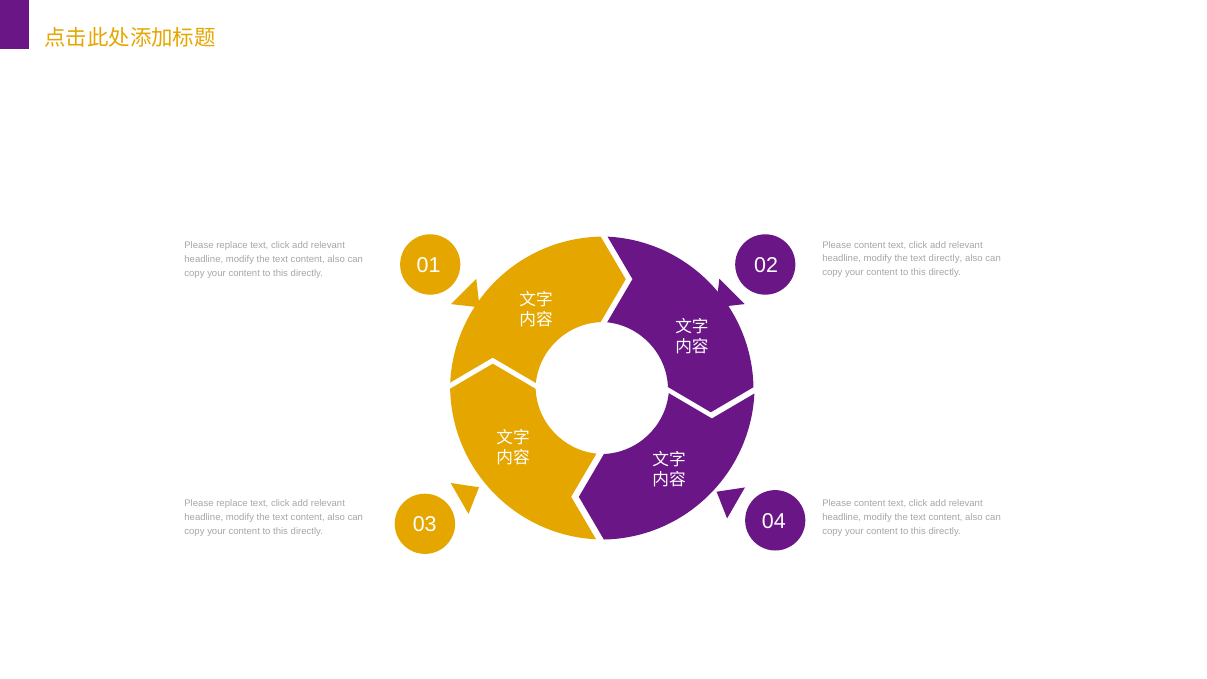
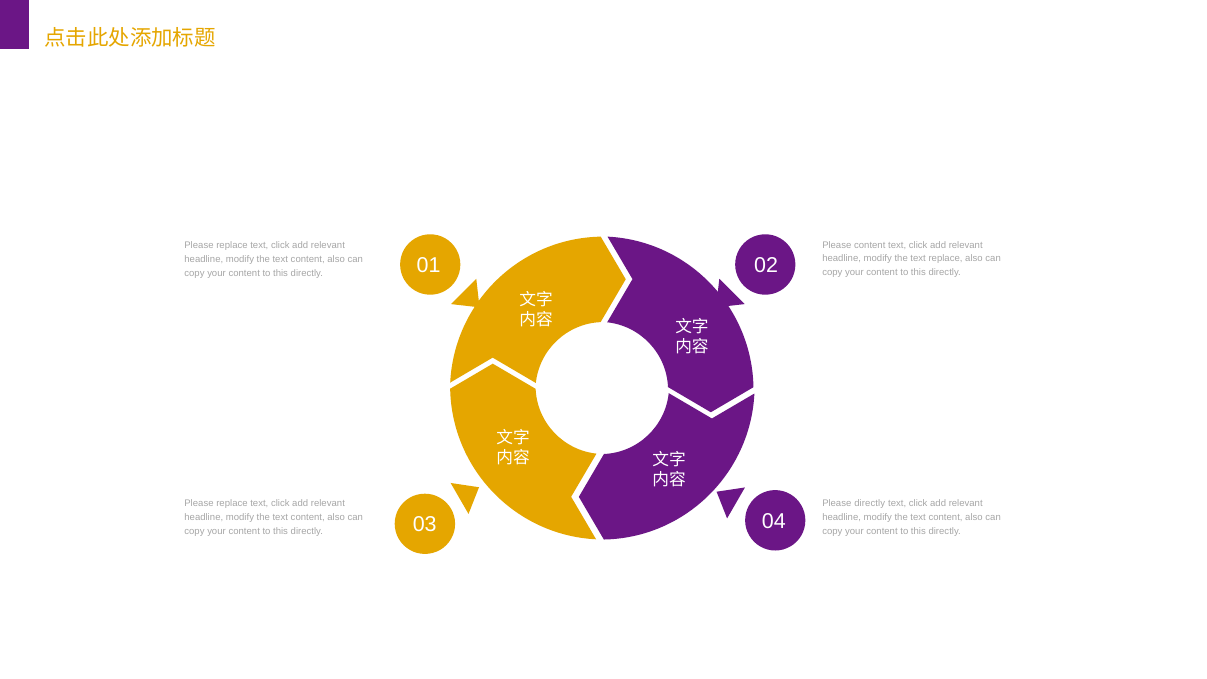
text directly: directly -> replace (946, 259)
content: content -> directly (870, 504)
